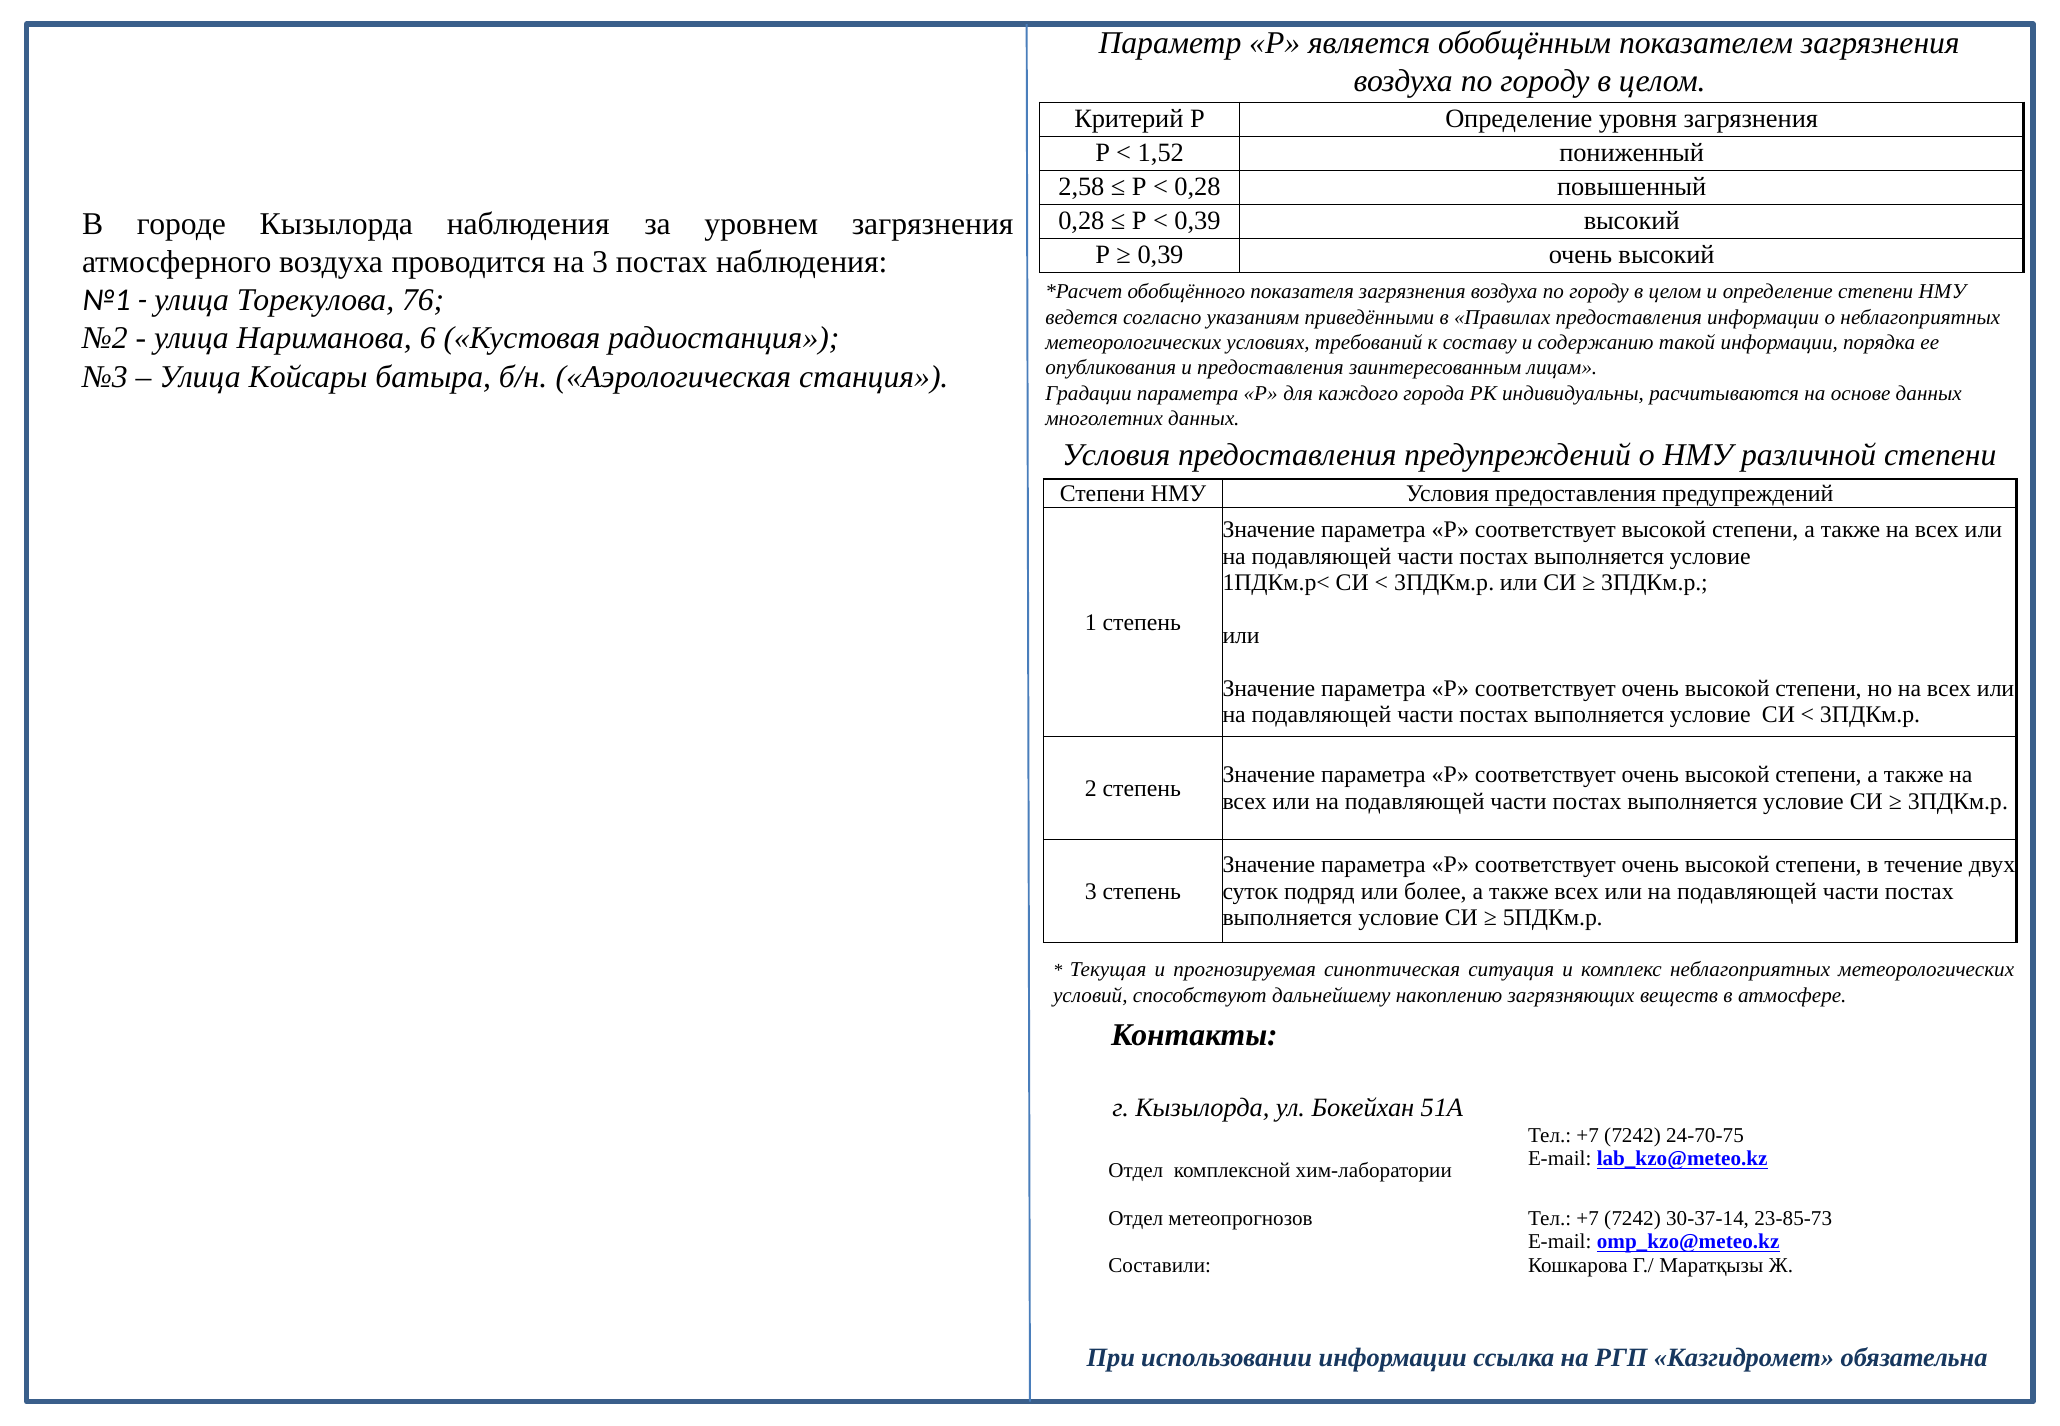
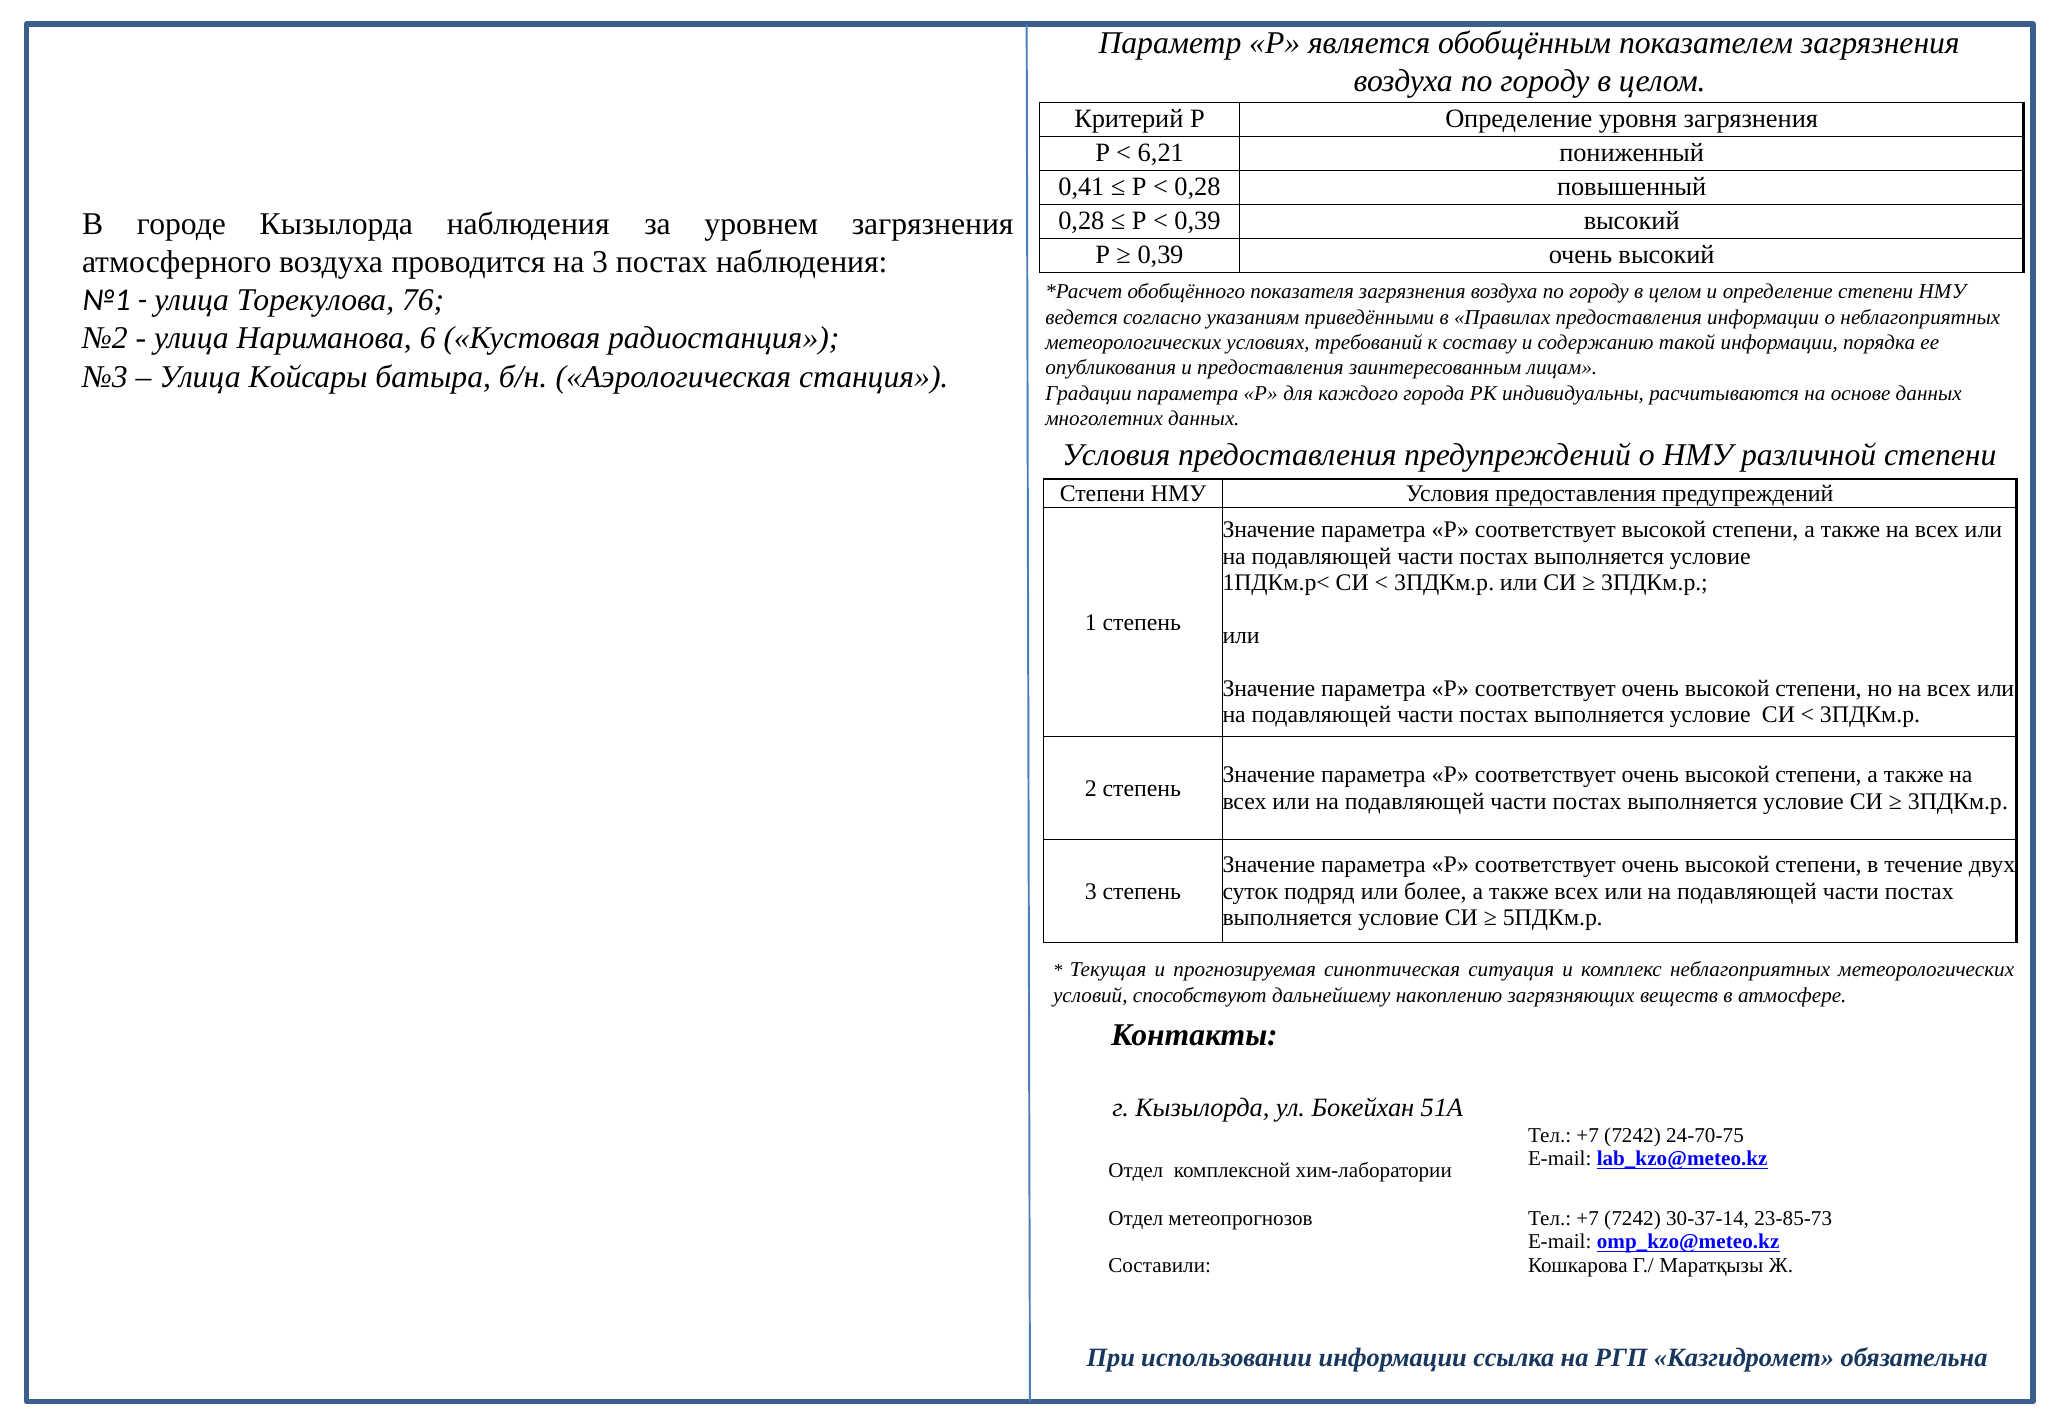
1,52: 1,52 -> 6,21 (1161, 153)
2,58: 2,58 -> 0,41 (1081, 187)
